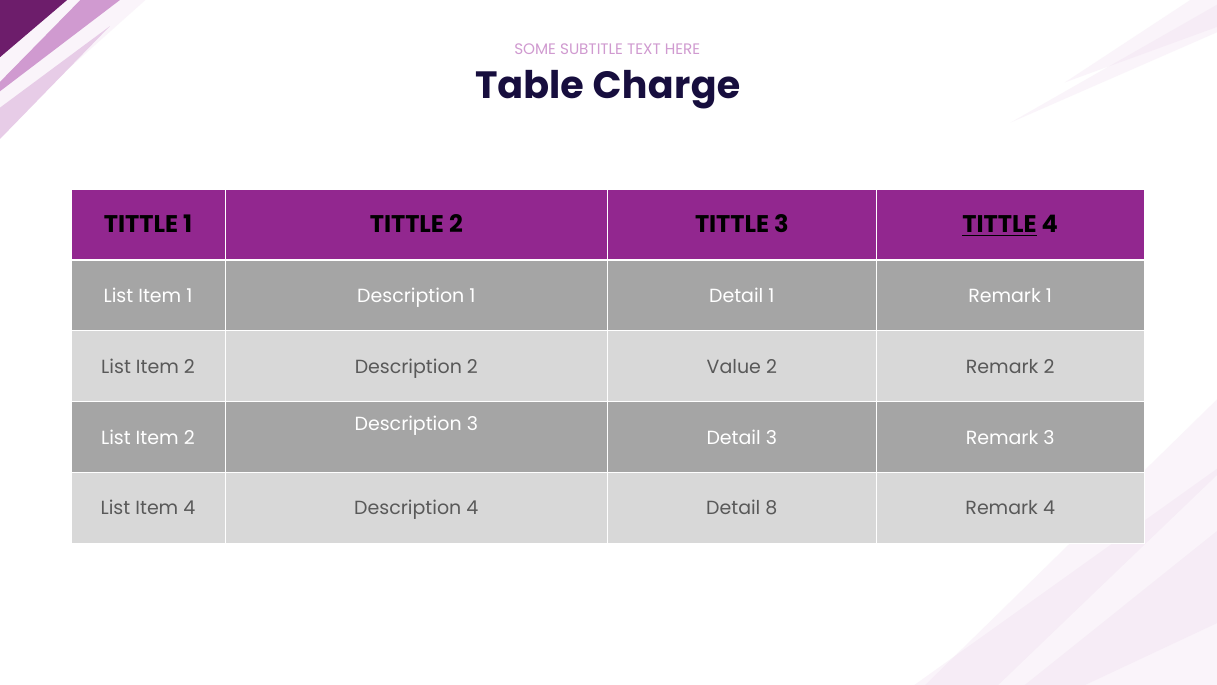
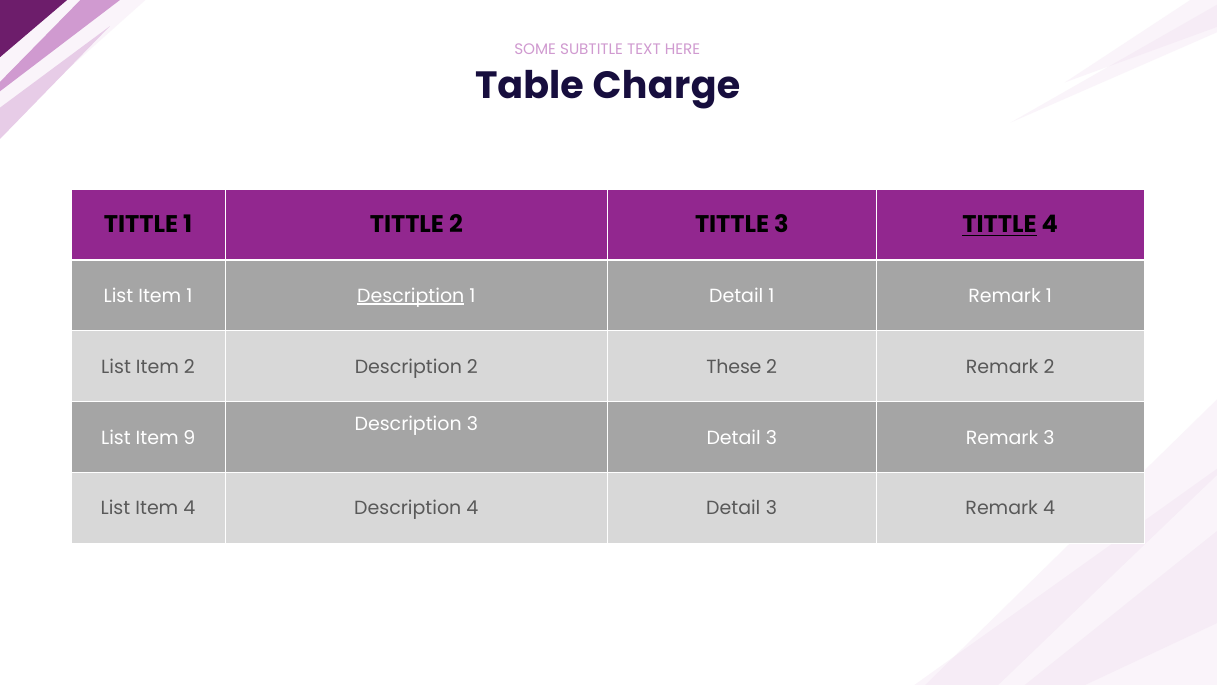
Description underline: none -> present (411, 296)
Value: Value -> These (734, 367)
2: 2 -> 9 (189, 437)
4 Detail 8: 8 -> 3 (771, 508)
